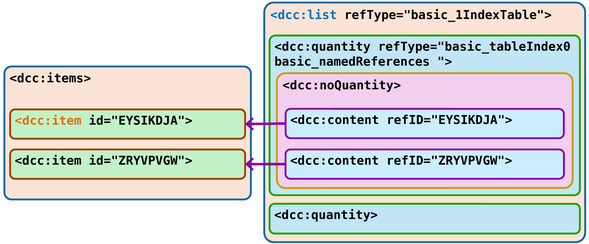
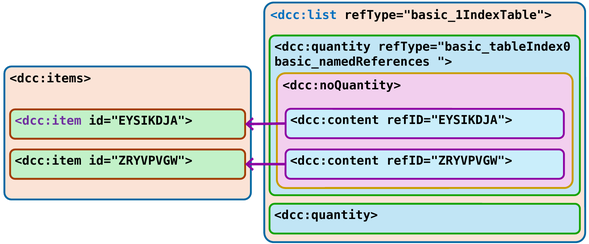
<dcc:item colour: orange -> purple (48, 121)
